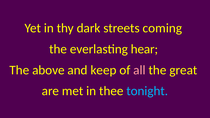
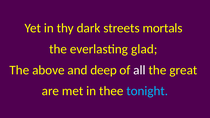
coming: coming -> mortals (163, 28)
hear: hear -> glad (144, 49)
keep: keep -> deep (104, 70)
all colour: pink -> white (139, 70)
